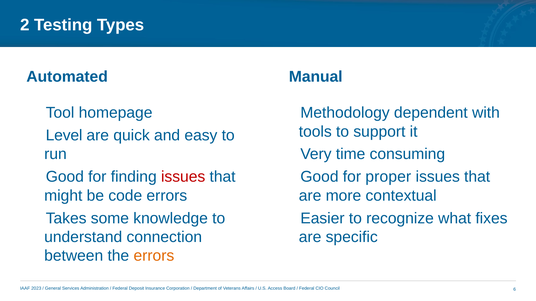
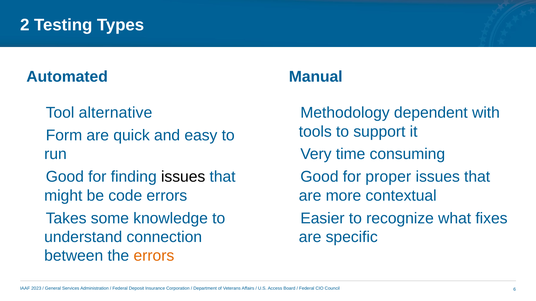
homepage: homepage -> alternative (115, 113)
Level: Level -> Form (64, 136)
issues colour: red -> black (183, 177)
